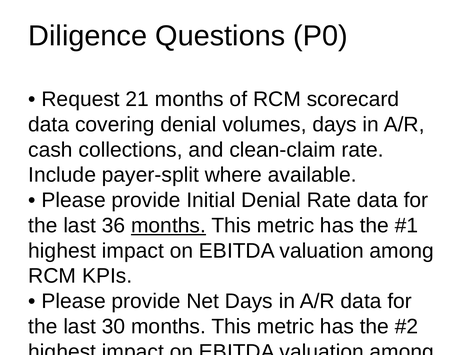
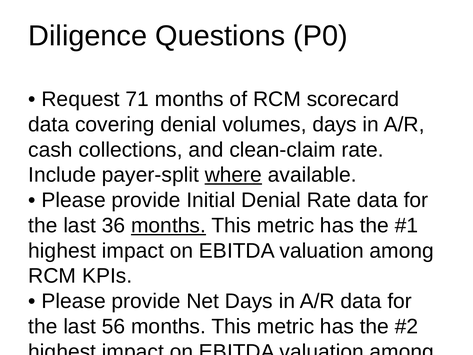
21: 21 -> 71 (137, 99)
where underline: none -> present (233, 175)
30: 30 -> 56 (114, 326)
